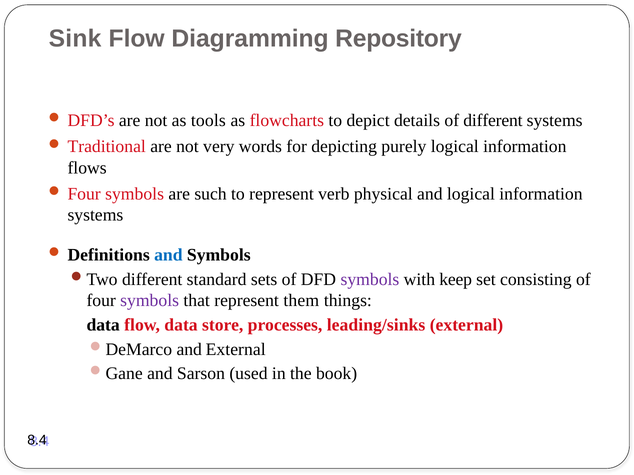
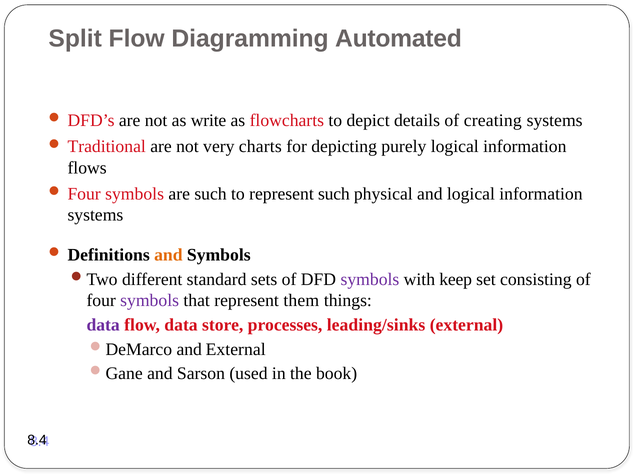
Sink: Sink -> Split (75, 39)
Repository: Repository -> Automated (398, 39)
tools: tools -> write (209, 121)
of different: different -> creating (493, 121)
words: words -> charts (260, 147)
represent verb: verb -> such (334, 194)
and colour: blue -> orange (168, 255)
data colour: black -> purple (103, 325)
